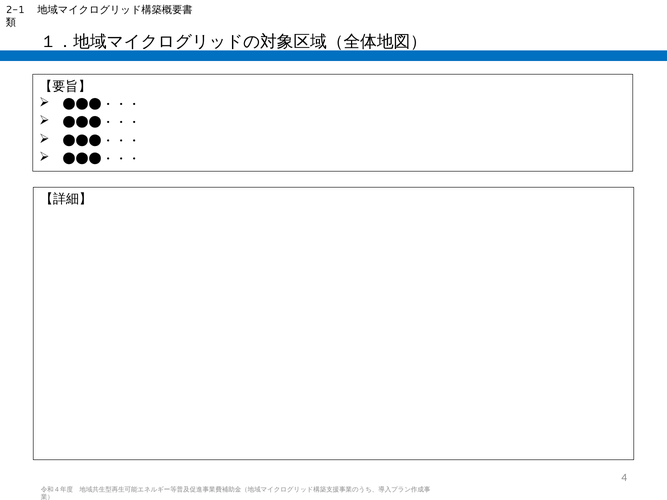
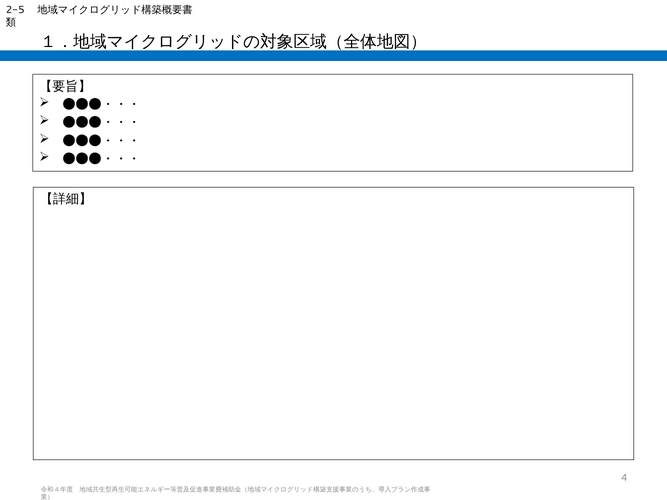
2-1: 2-1 -> 2-5 (15, 10)
